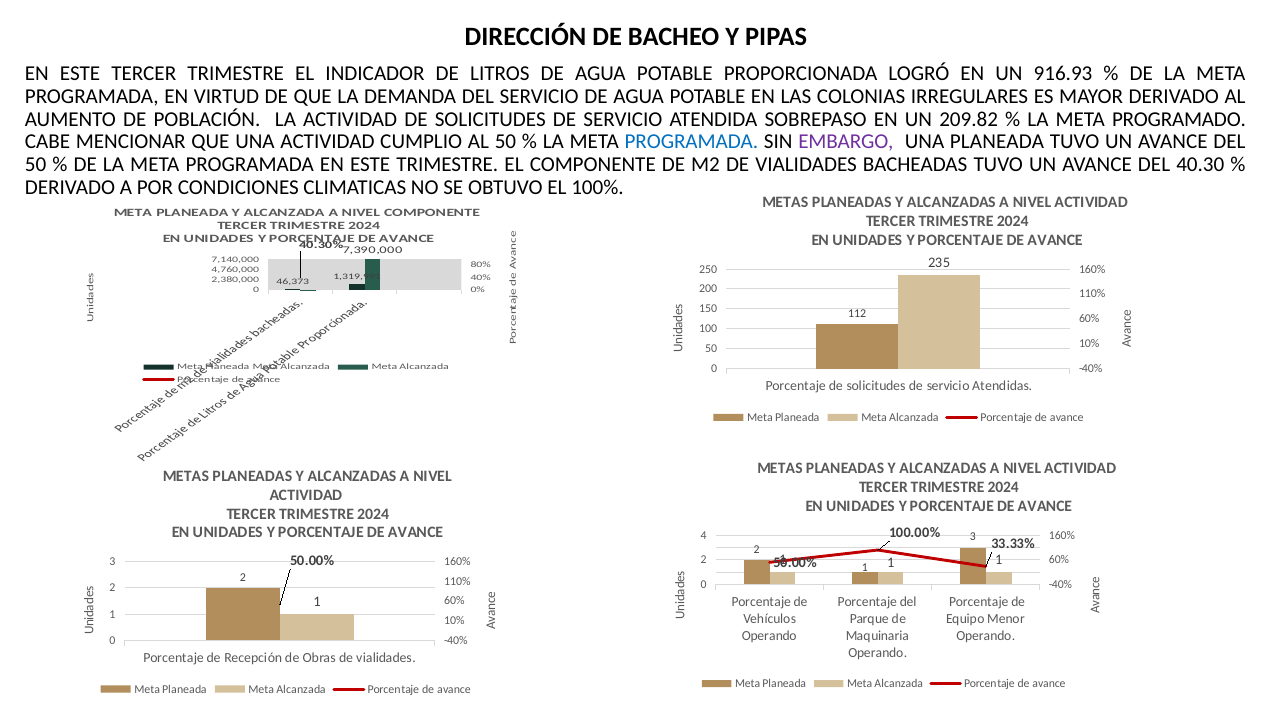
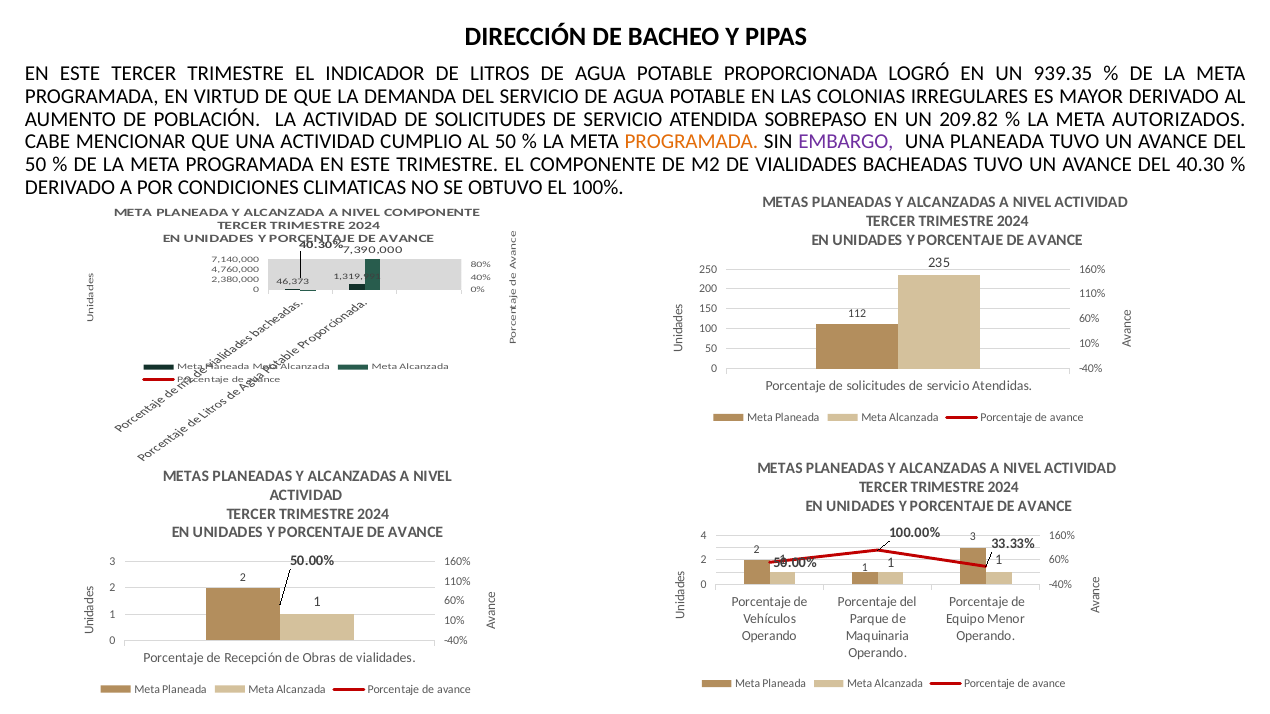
916.93: 916.93 -> 939.35 (1063, 74)
PROGRAMADO: PROGRAMADO -> AUTORIZADOS (1179, 119)
PROGRAMADA colour: blue -> orange (691, 142)
